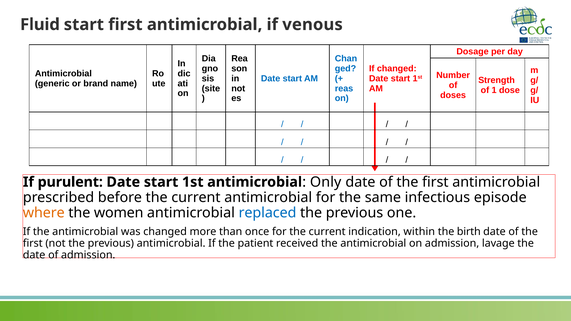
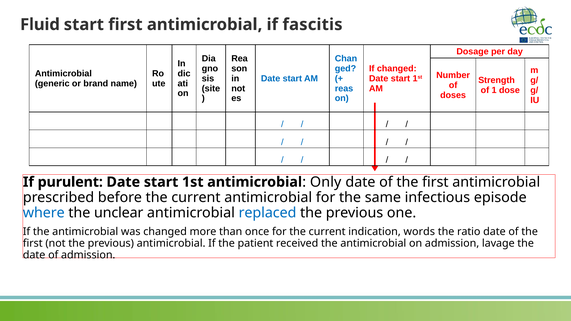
venous: venous -> fascitis (313, 25)
where colour: orange -> blue (44, 213)
women: women -> unclear (119, 213)
within: within -> words (419, 232)
birth: birth -> ratio (469, 232)
